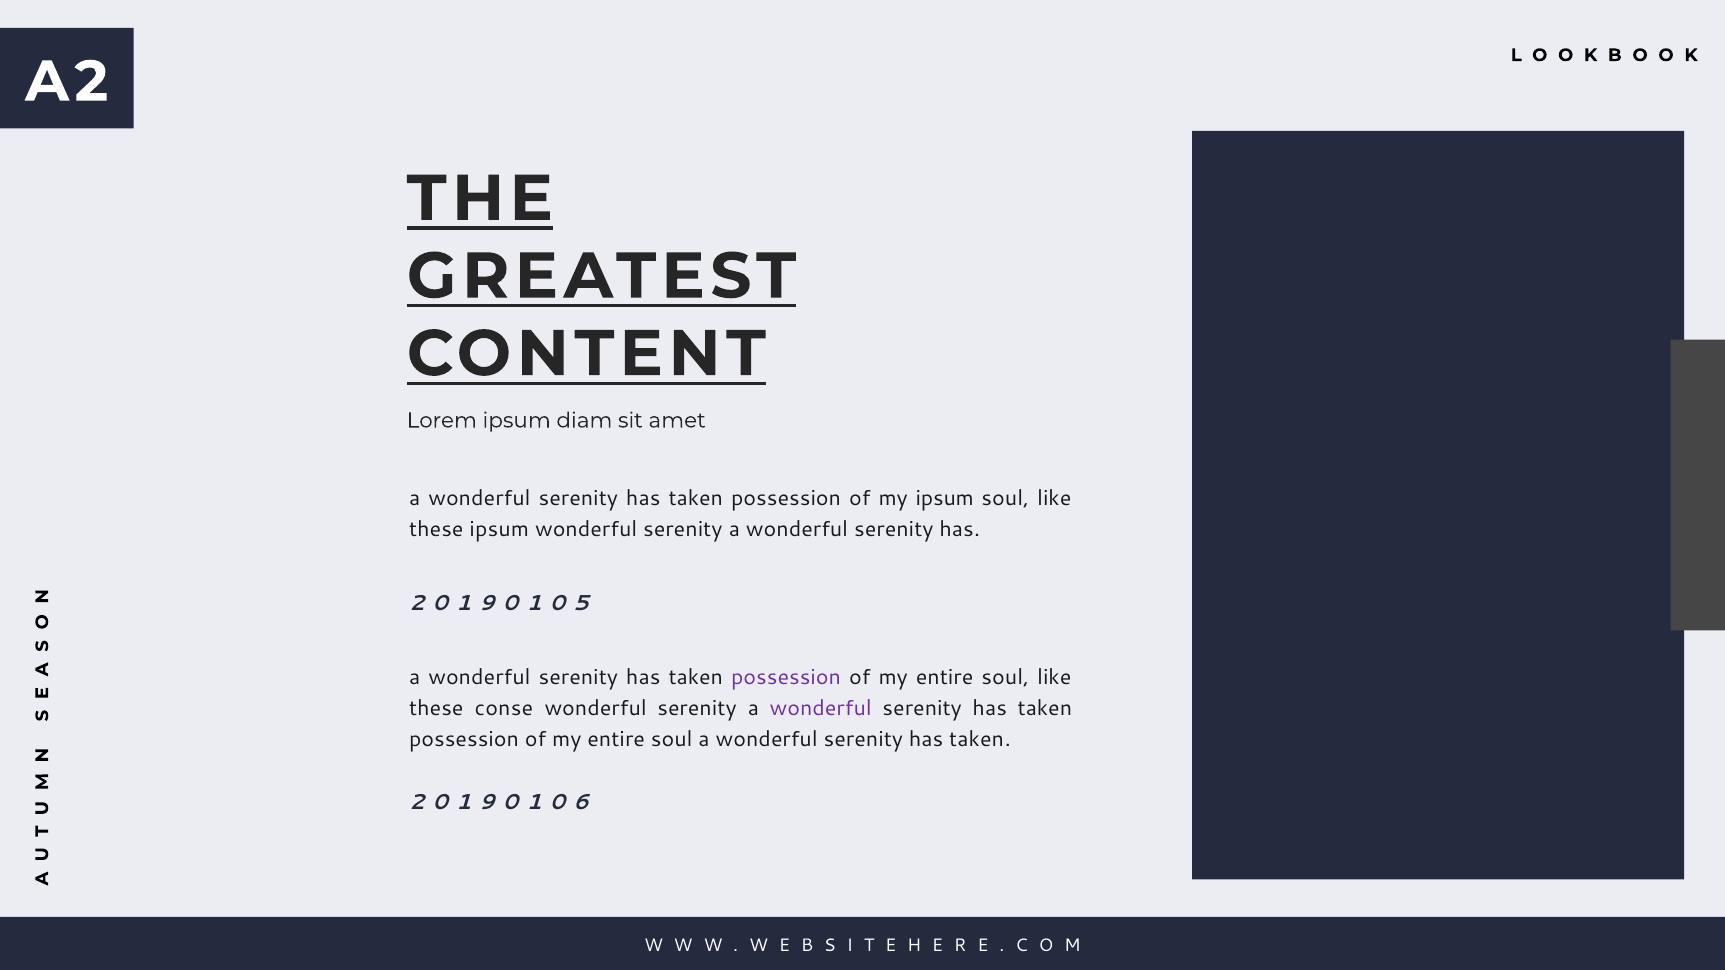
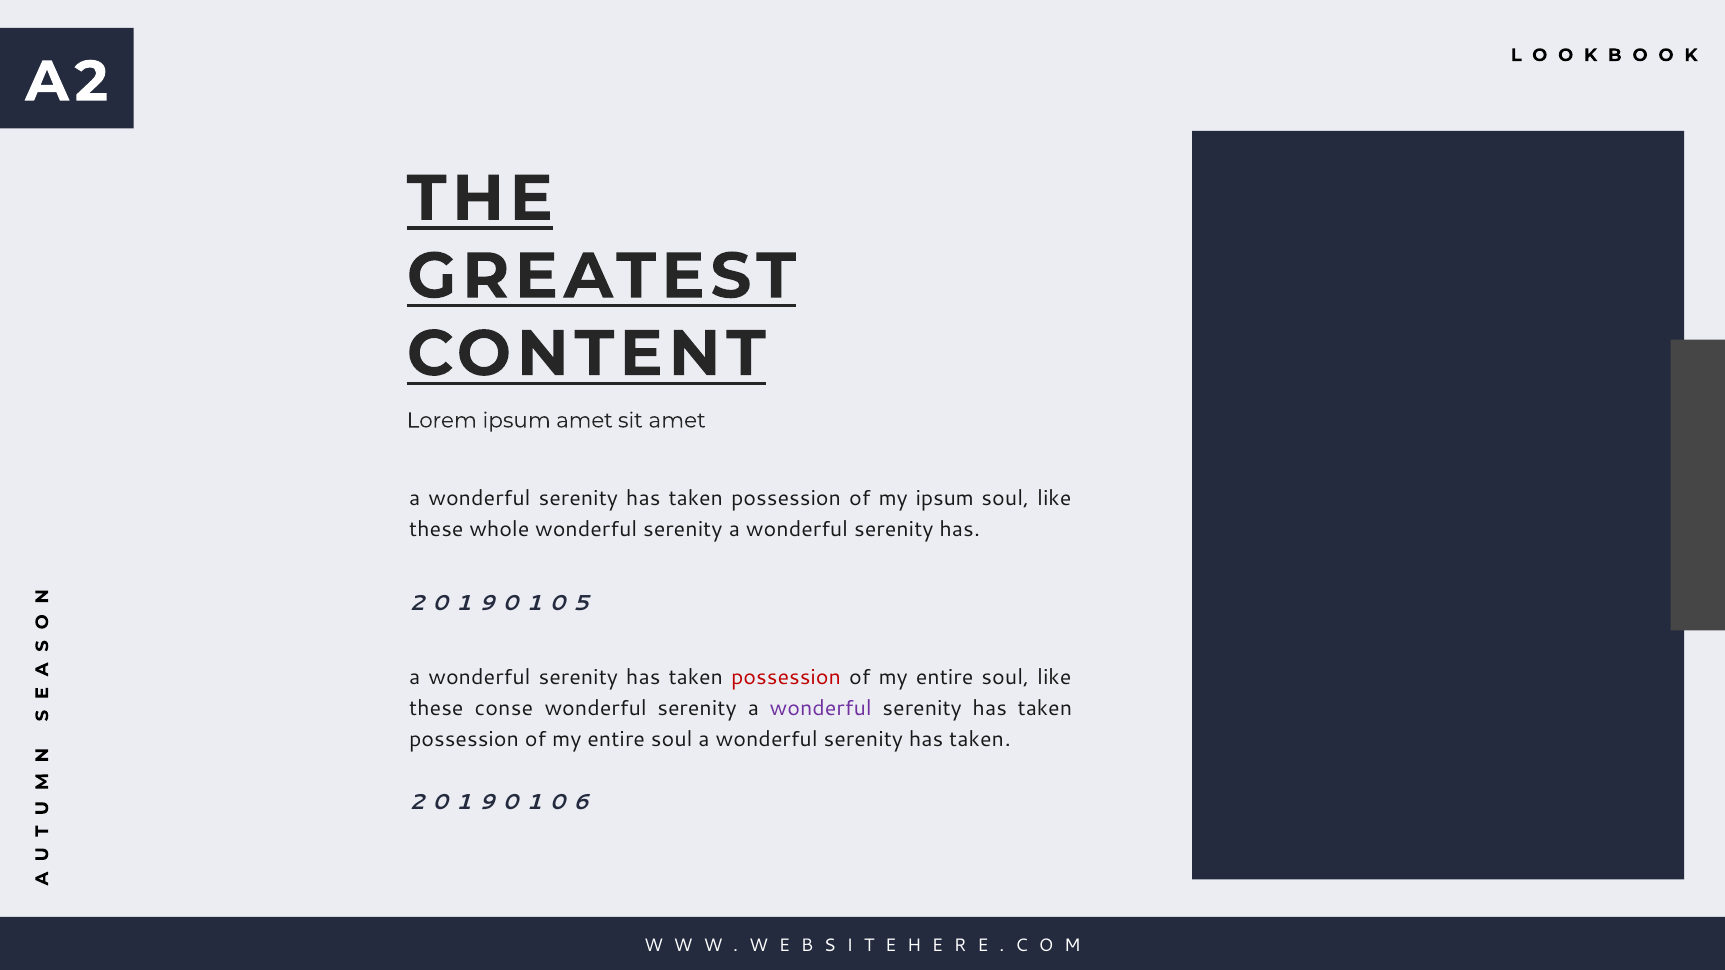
ipsum diam: diam -> amet (585, 421)
these ipsum: ipsum -> whole (499, 530)
possession colour: purple -> red (786, 678)
